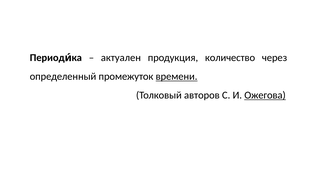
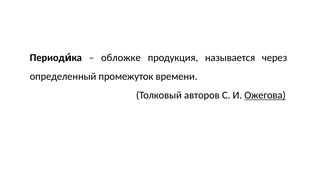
актуален: актуален -> обложке (121, 58)
количество: количество -> называется (230, 58)
времени underline: present -> none (177, 77)
